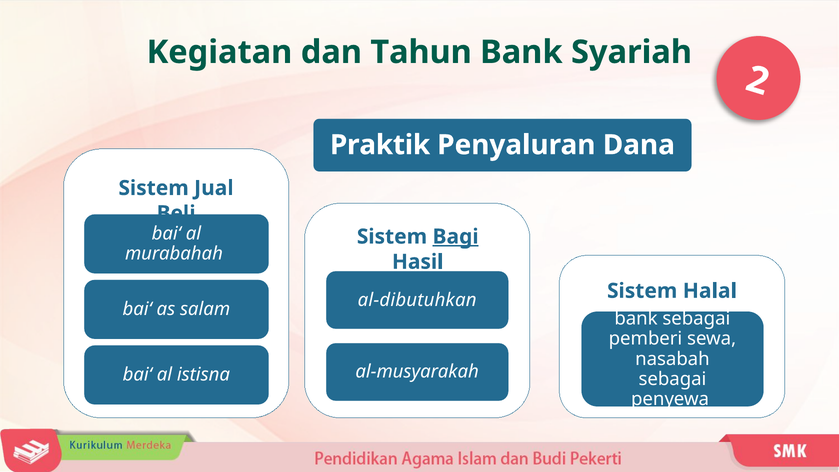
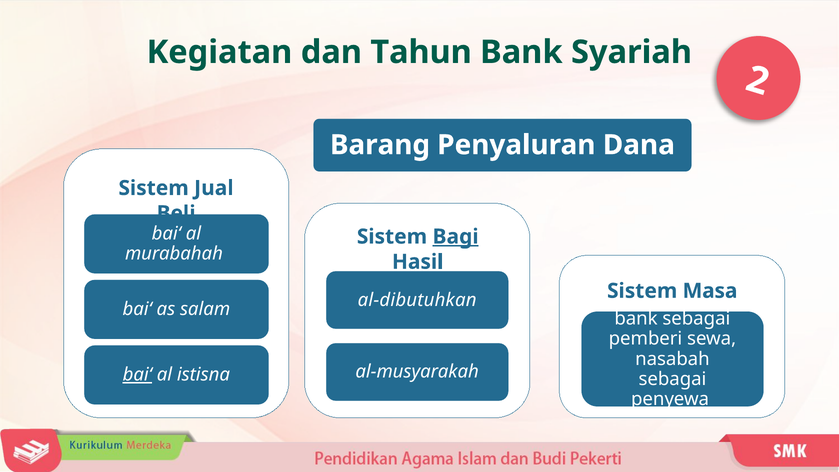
Praktik: Praktik -> Barang (380, 145)
Halal: Halal -> Masa (710, 291)
bai‘ underline: none -> present (137, 375)
